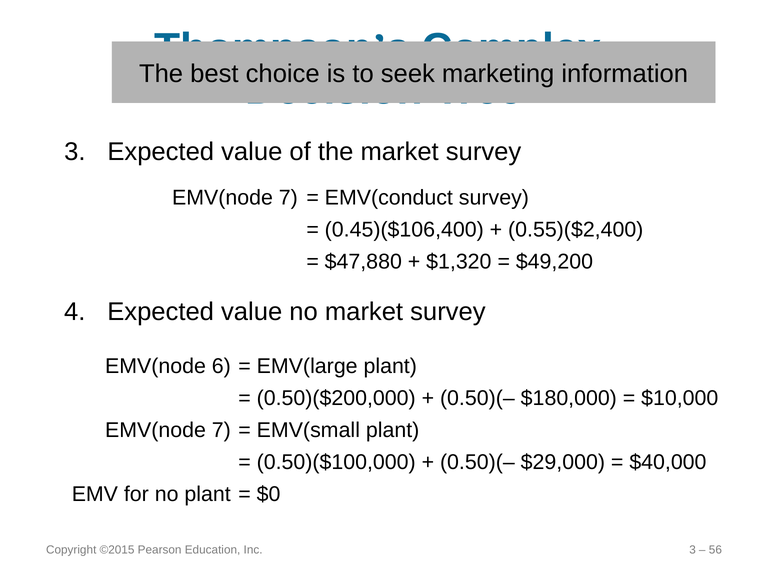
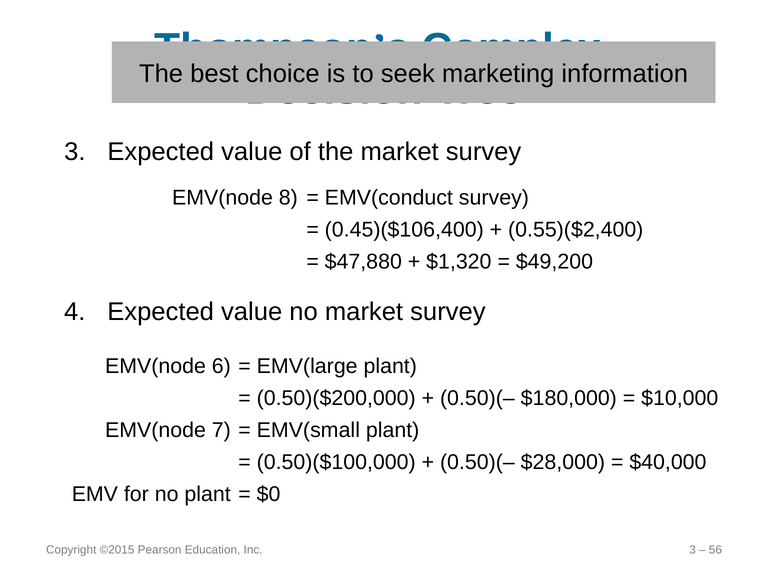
7: 7 -> 8 (288, 198)
$29,000: $29,000 -> $28,000 (563, 462)
